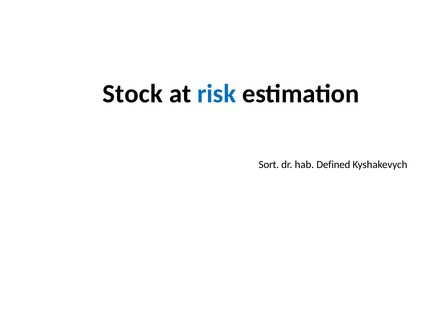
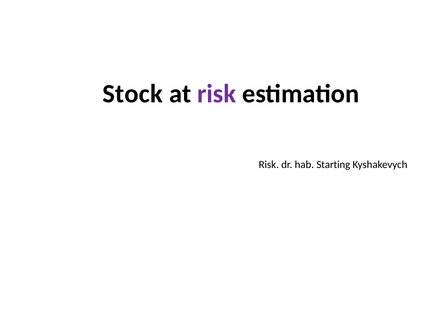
risk colour: blue -> purple (217, 94)
Sort: Sort -> Risk (269, 165)
Defined: Defined -> Starting (333, 165)
